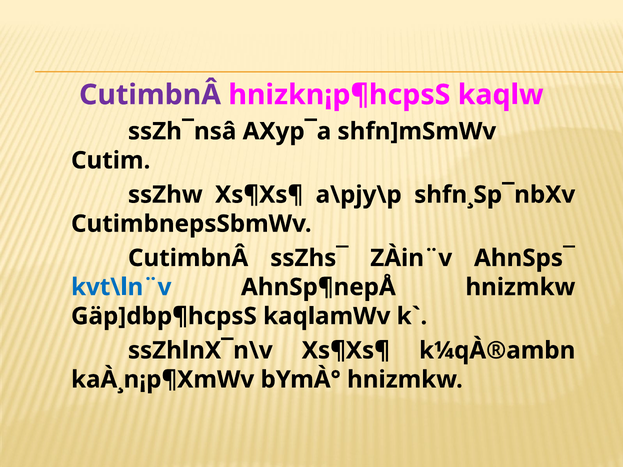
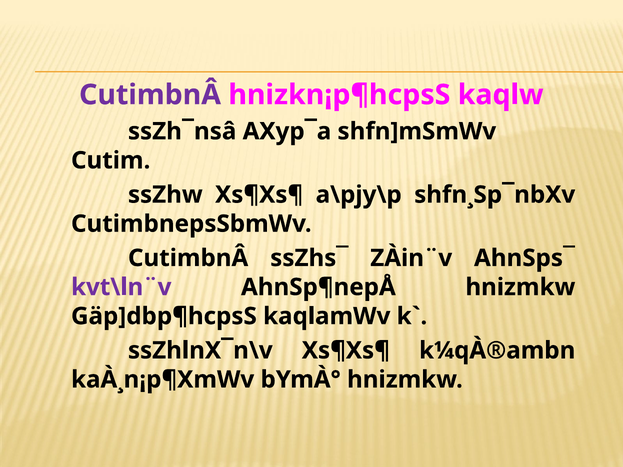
kvt\ln¨v colour: blue -> purple (121, 287)
